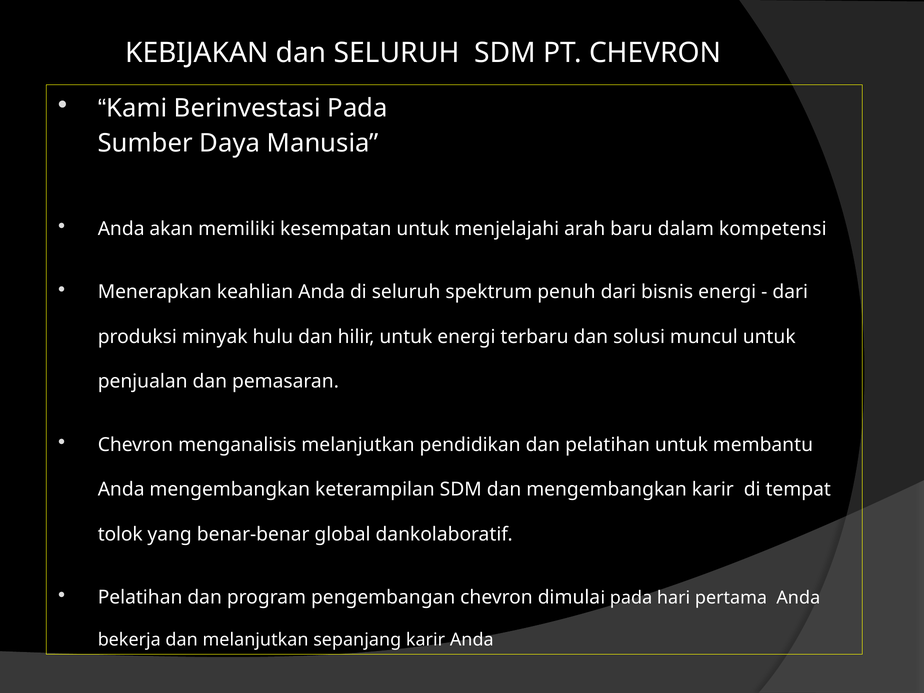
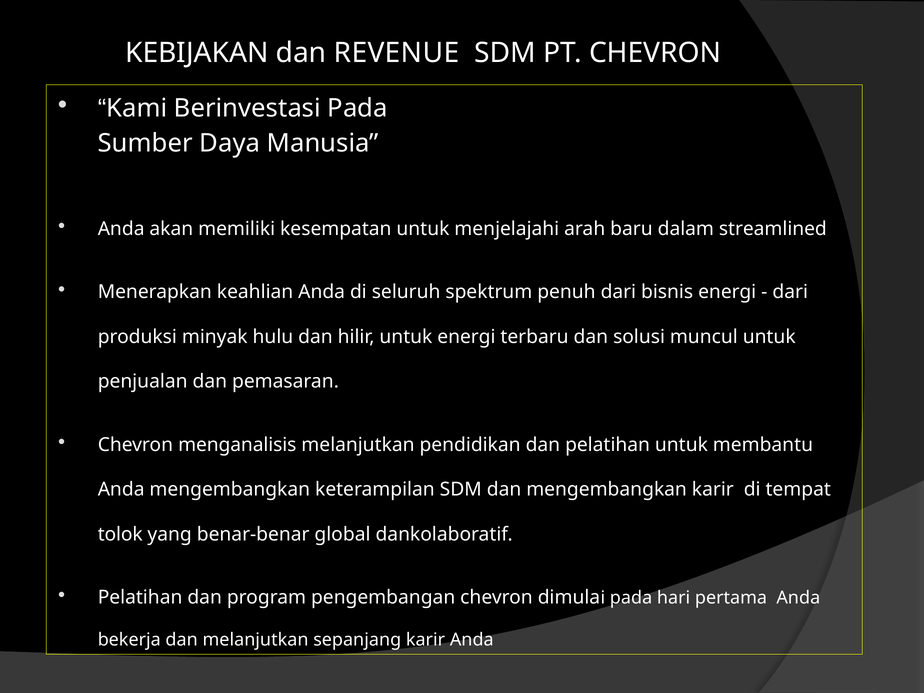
dan SELURUH: SELURUH -> REVENUE (397, 53)
kompetensi: kompetensi -> streamlined (773, 229)
